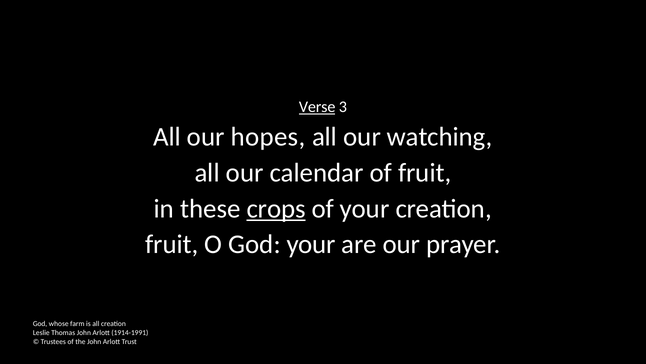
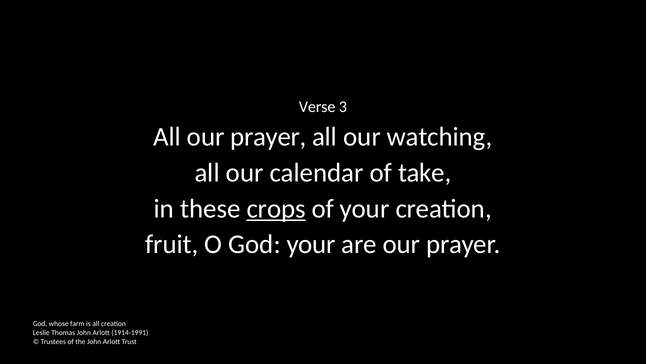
Verse underline: present -> none (317, 107)
All our hopes: hopes -> prayer (268, 137)
of fruit: fruit -> take (425, 173)
